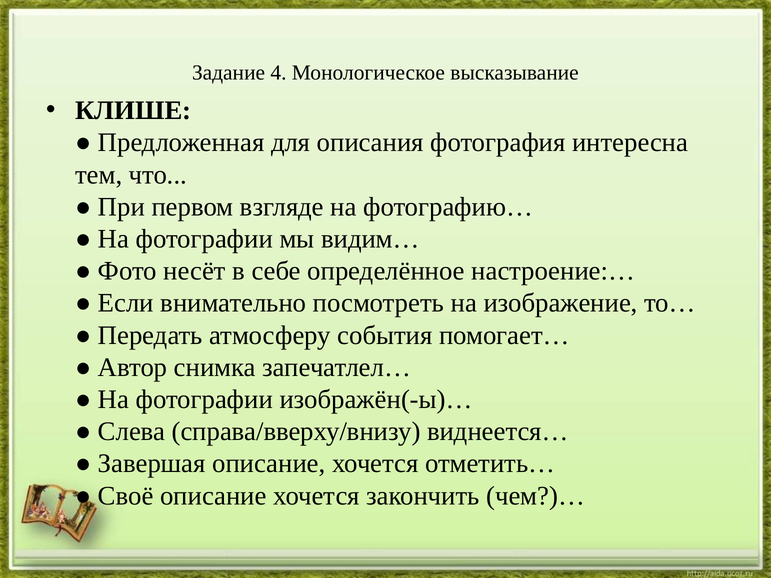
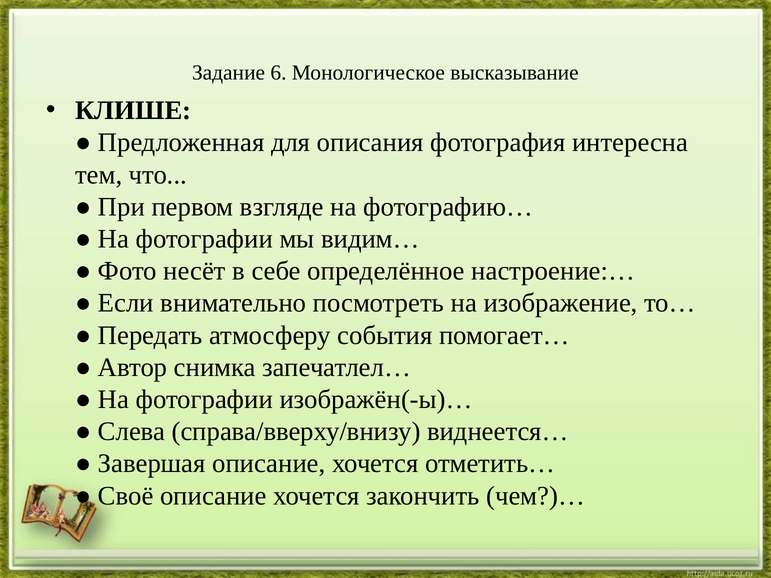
4: 4 -> 6 (278, 73)
